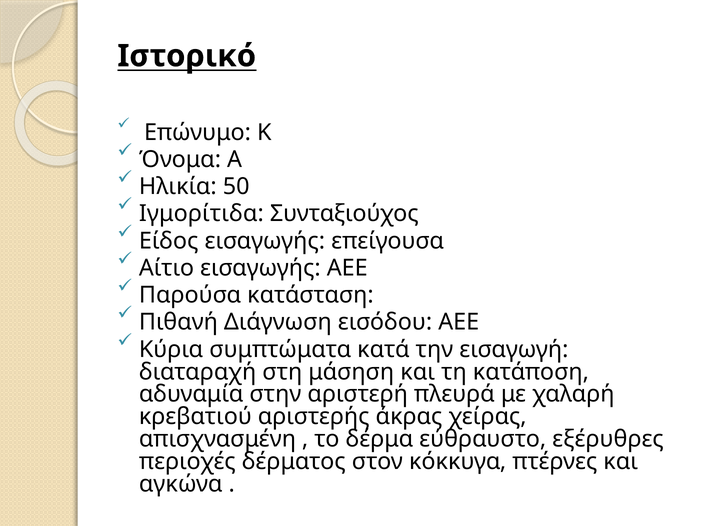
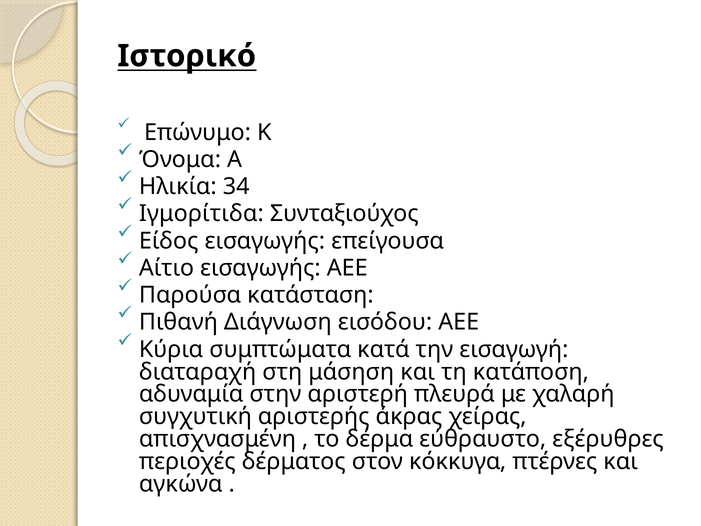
50: 50 -> 34 (236, 187)
κρεβατιού: κρεβατιού -> συγχυτική (195, 417)
